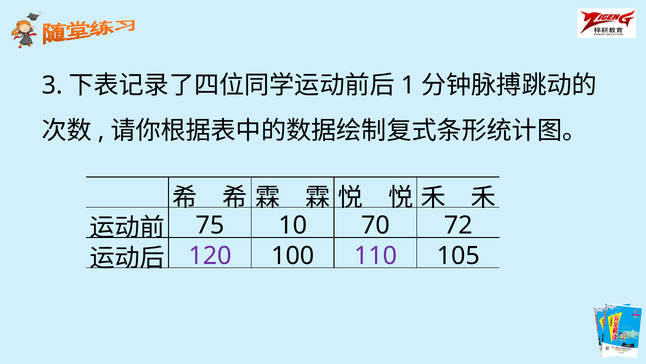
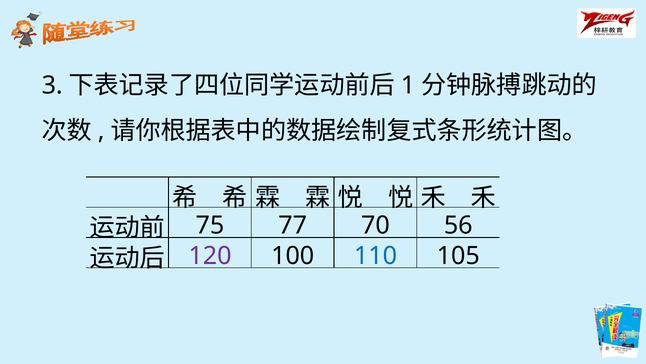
10: 10 -> 77 (293, 225)
72: 72 -> 56 (458, 225)
110 colour: purple -> blue (376, 255)
